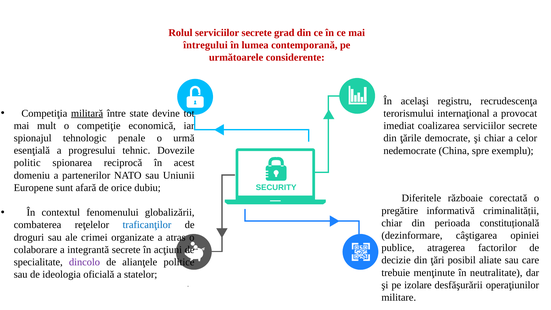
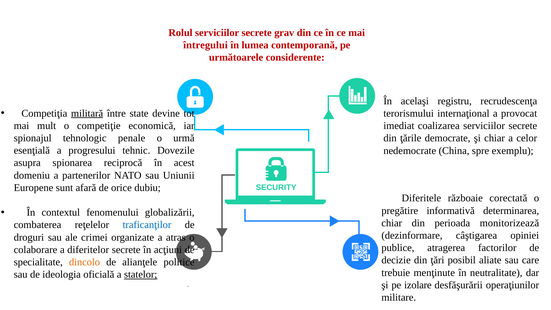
grad: grad -> grav (284, 33)
politic: politic -> asupra (27, 163)
criminalității: criminalității -> determinarea (511, 211)
constituțională: constituțională -> monitorizează (509, 223)
integrantă: integrantă -> diferitelor (88, 250)
dincolo colour: purple -> orange (84, 262)
statelor underline: none -> present (141, 274)
